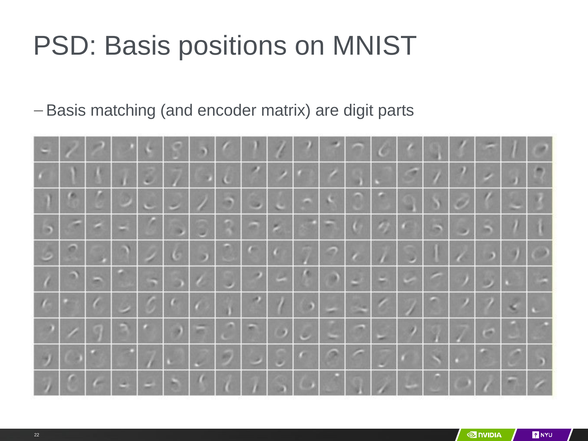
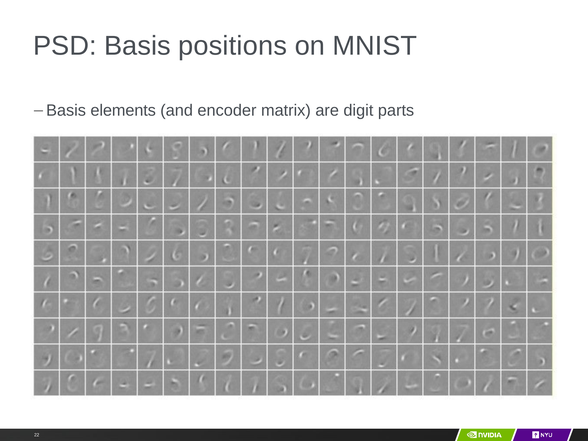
matching: matching -> elements (123, 111)
